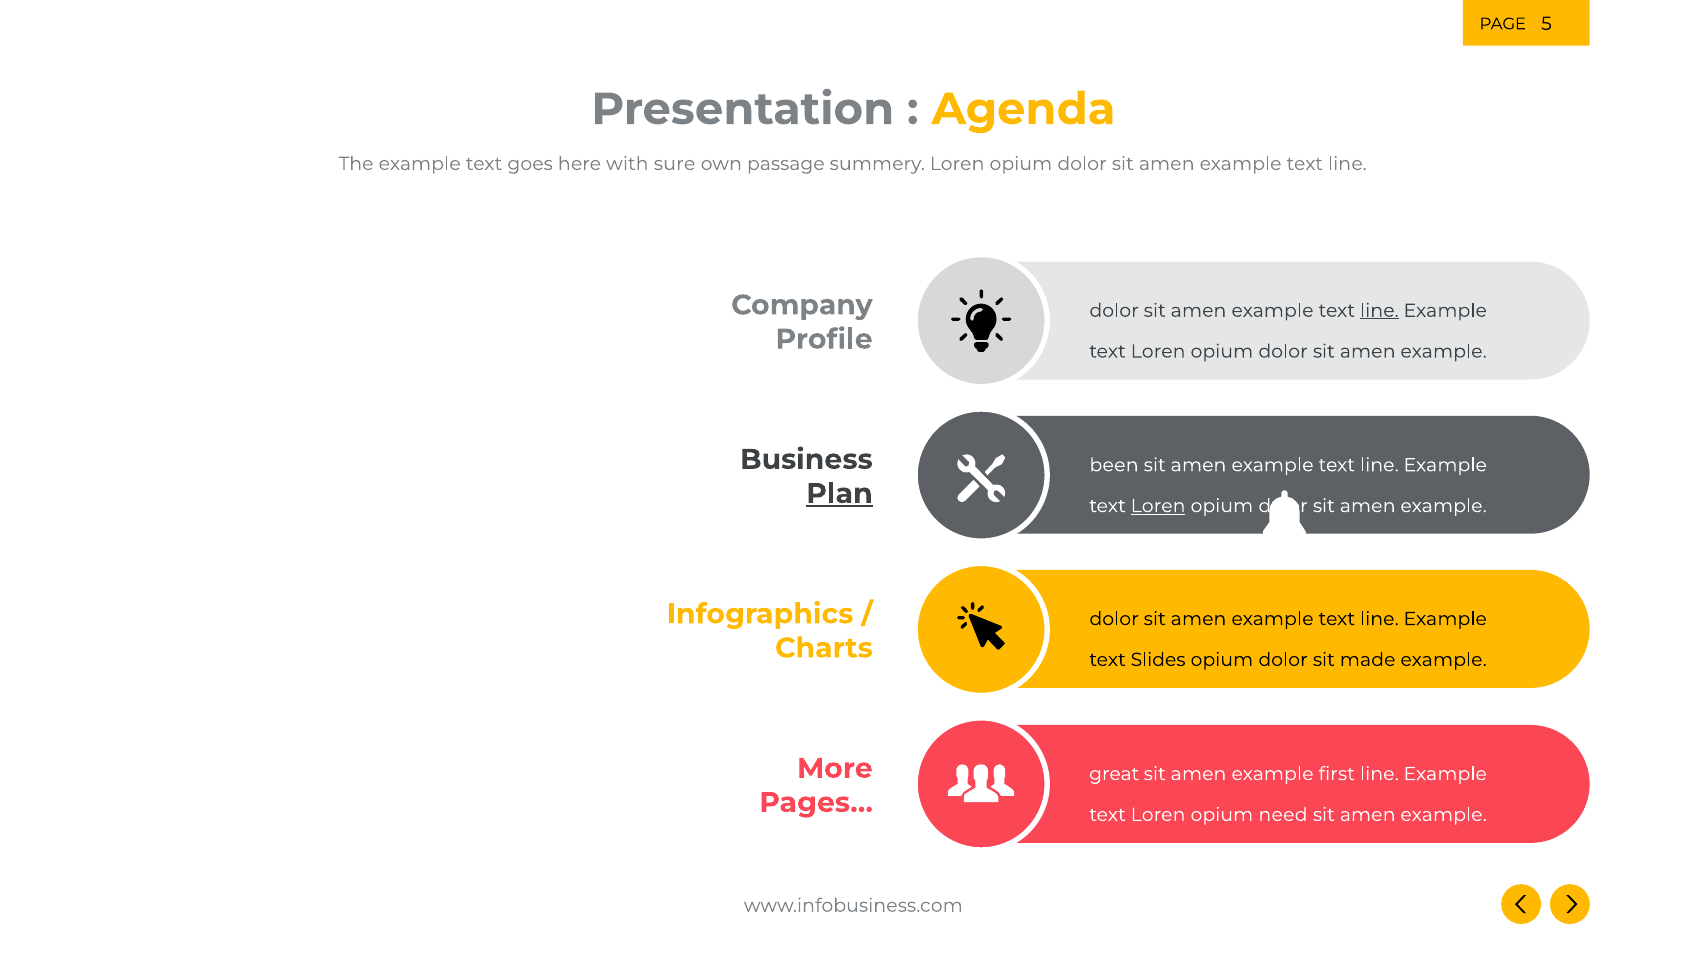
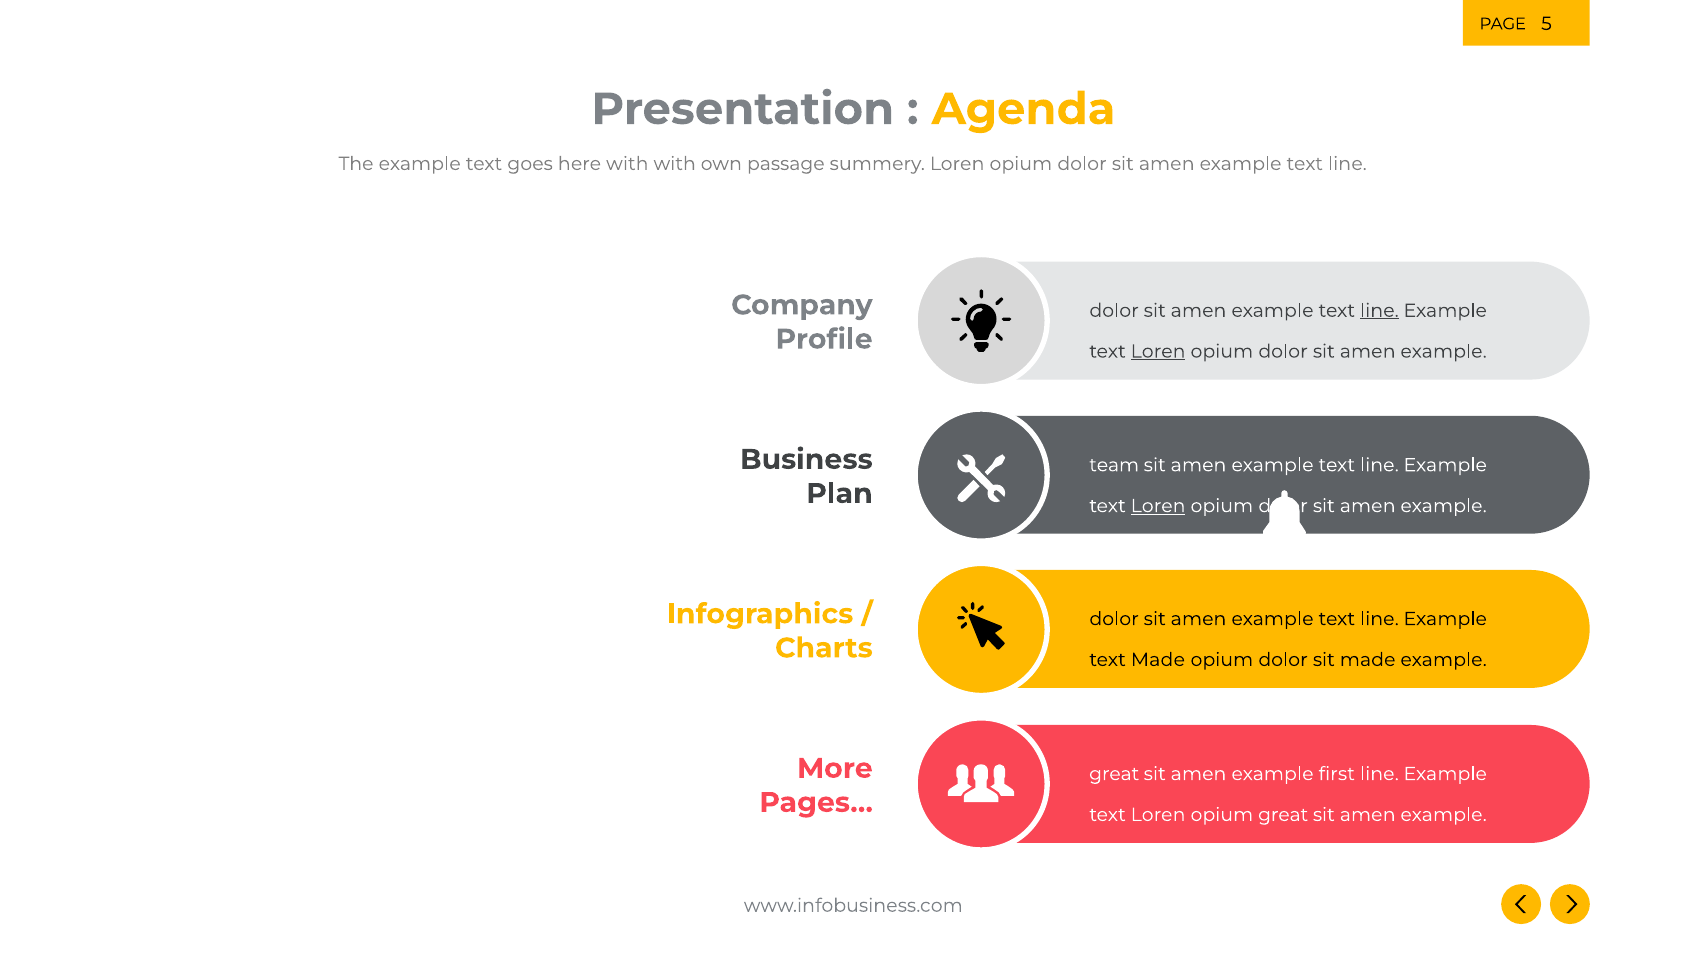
with sure: sure -> with (675, 164)
Loren underline: none -> present (1158, 351)
been: been -> team (1114, 465)
Plan underline: present -> none (839, 494)
text Slides: Slides -> Made (1158, 660)
opium need: need -> great (1283, 815)
